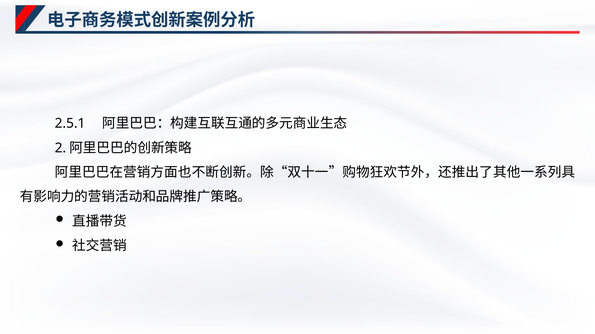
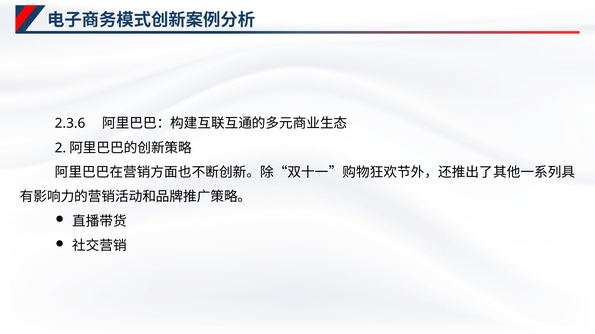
2.5.1: 2.5.1 -> 2.3.6 (70, 124)
